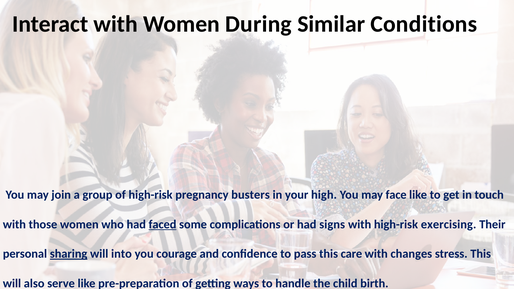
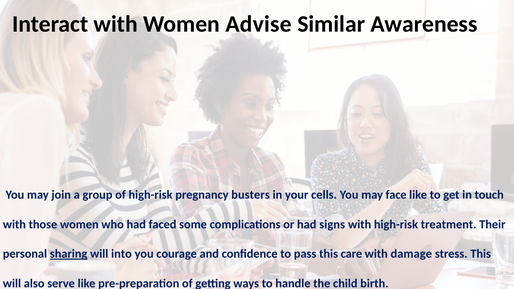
During: During -> Advise (258, 24)
Conditions: Conditions -> Awareness (424, 24)
high: high -> cells (324, 195)
faced underline: present -> none (163, 225)
exercising: exercising -> treatment (449, 225)
changes: changes -> damage (411, 254)
